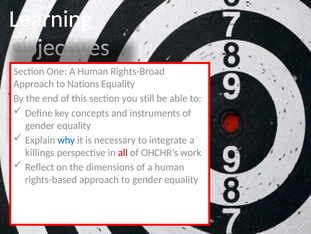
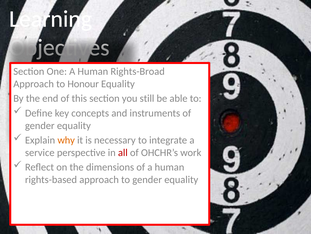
Nations: Nations -> Honour (83, 84)
why colour: blue -> orange (66, 140)
killings: killings -> service (40, 152)
